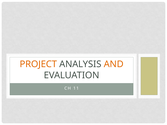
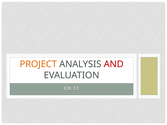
AND colour: orange -> red (114, 64)
